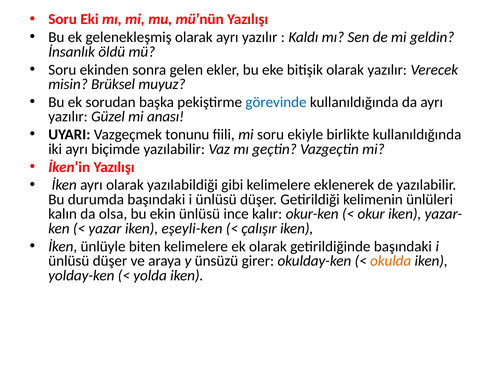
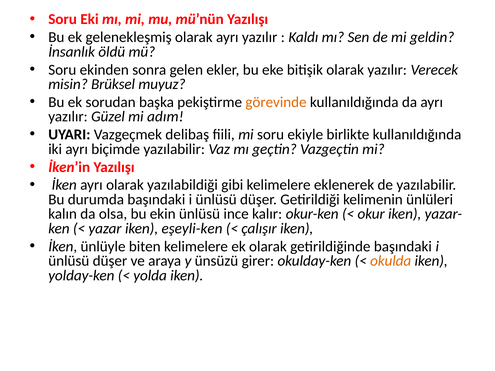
görevinde colour: blue -> orange (276, 102)
anası: anası -> adım (165, 117)
tonunu: tonunu -> delibaş (187, 135)
